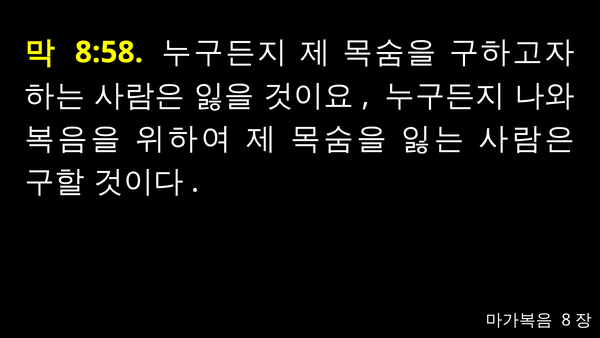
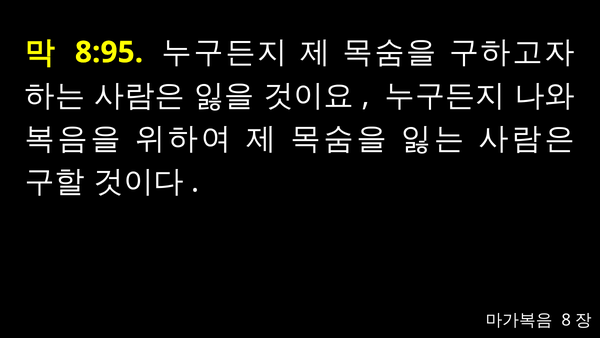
8:58: 8:58 -> 8:95 (109, 52)
